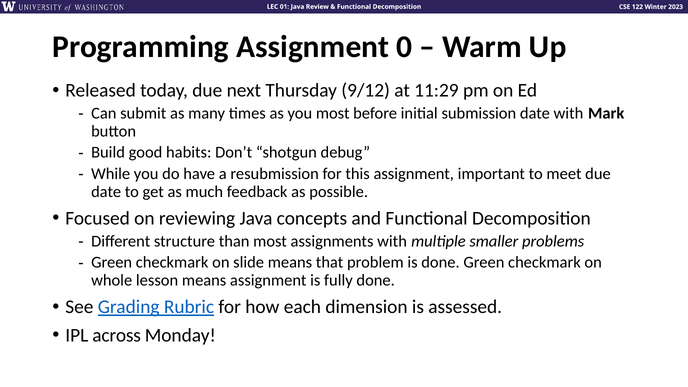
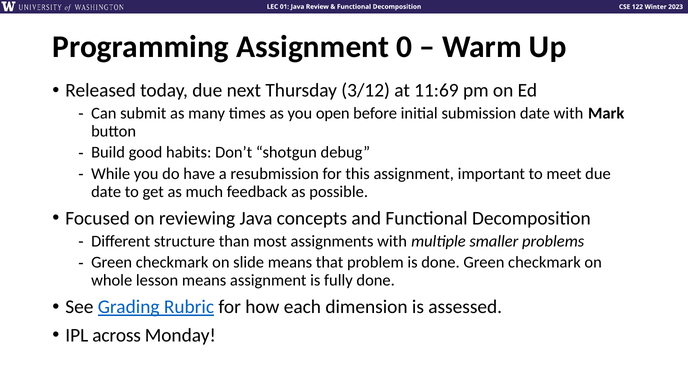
9/12: 9/12 -> 3/12 (366, 90)
11:29: 11:29 -> 11:69 (436, 90)
you most: most -> open (333, 113)
